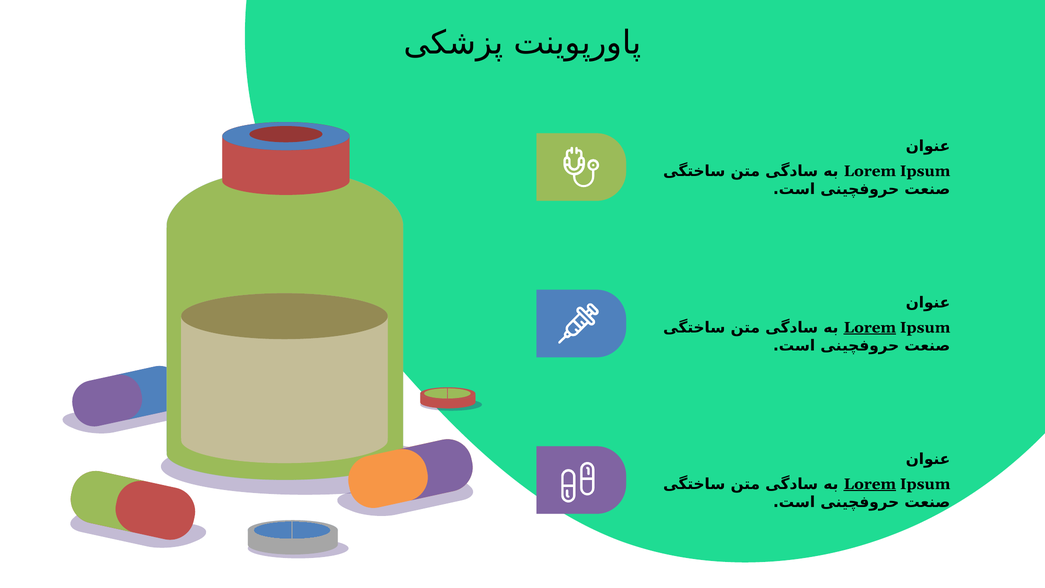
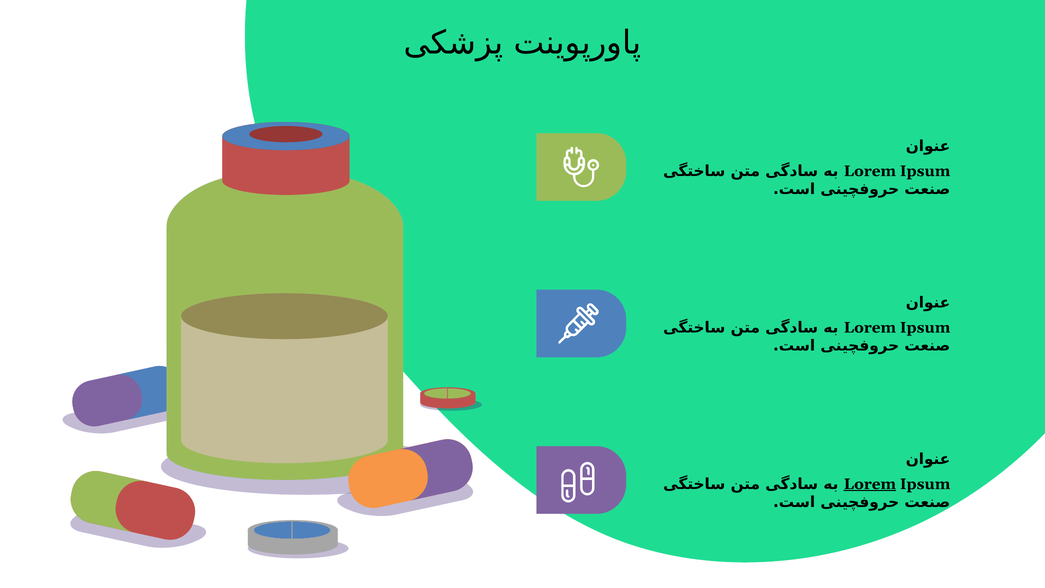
Lorem underline: present -> none (870, 327)
